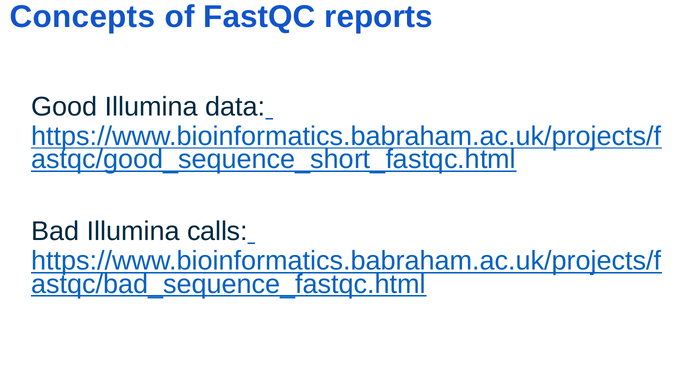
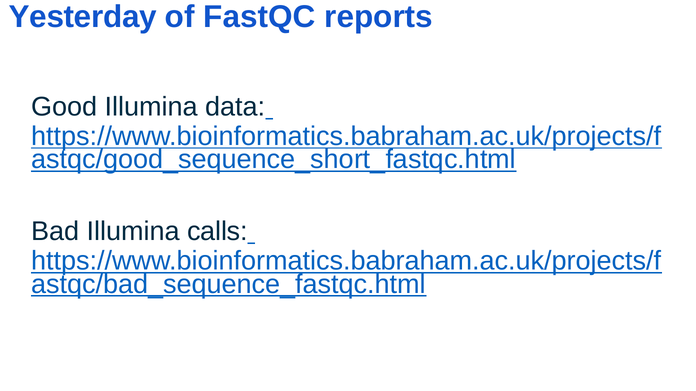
Concepts: Concepts -> Yesterday (83, 17)
